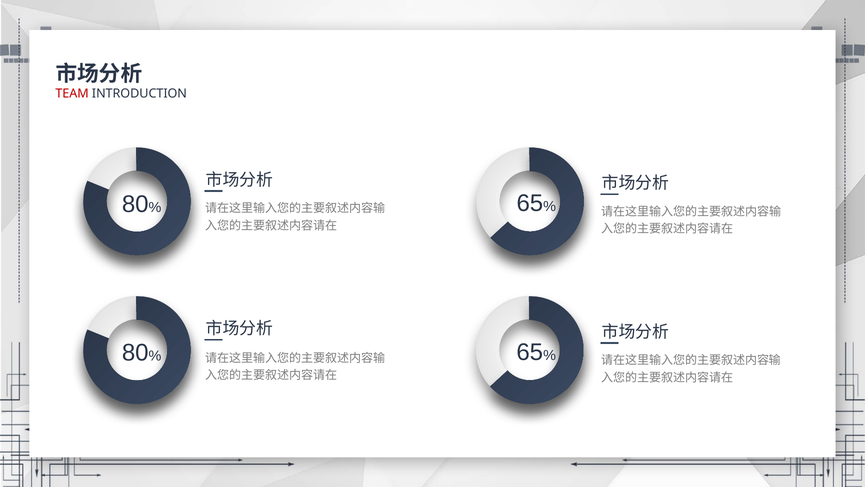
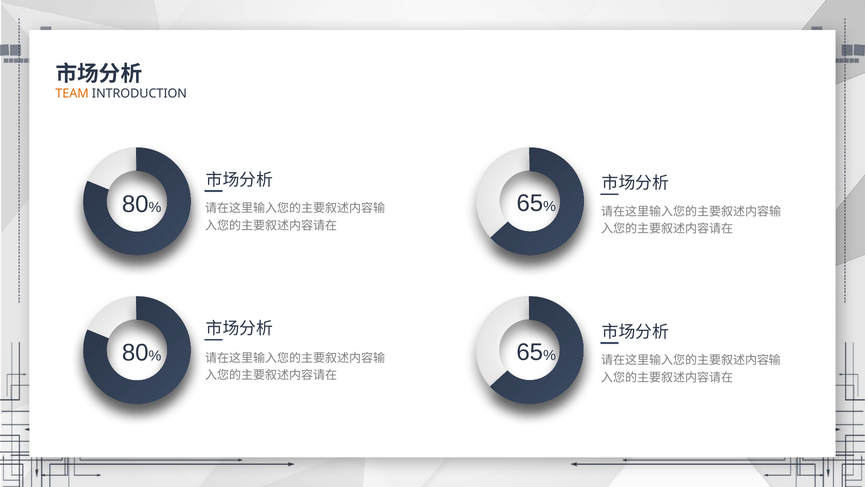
TEAM colour: red -> orange (72, 93)
